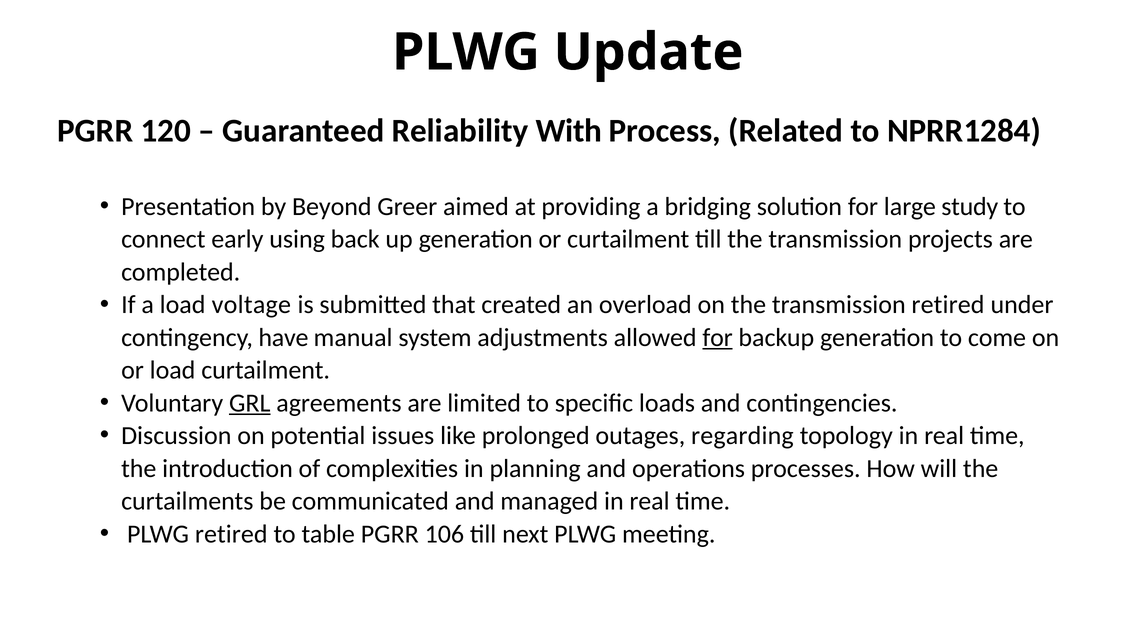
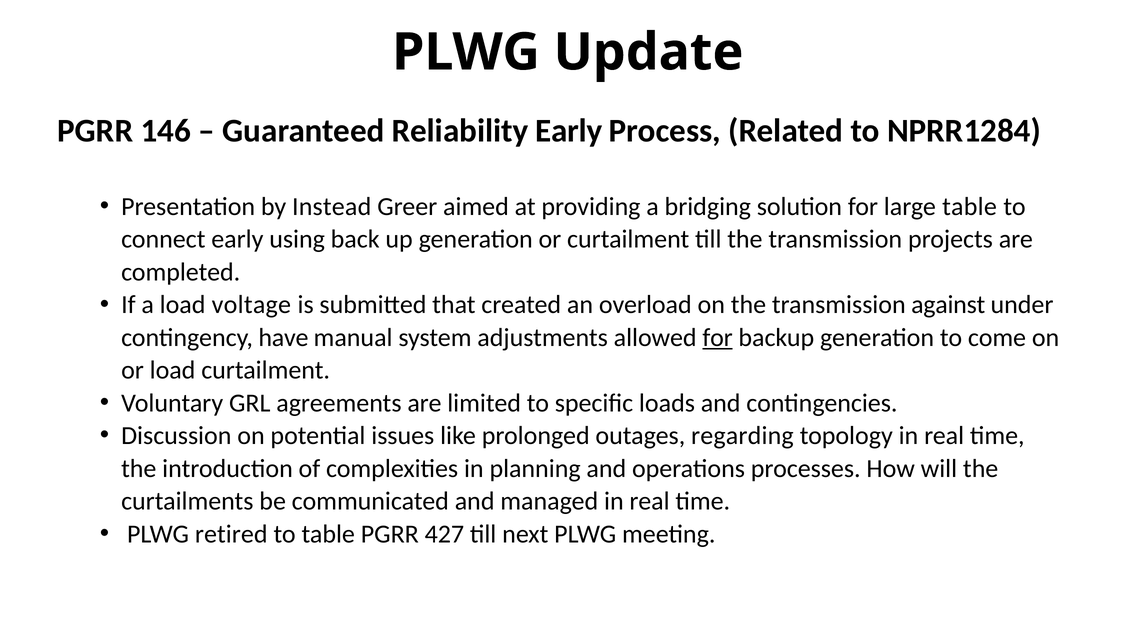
120: 120 -> 146 (166, 131)
Reliability With: With -> Early (569, 131)
Beyond: Beyond -> Instead (332, 207)
large study: study -> table (970, 207)
transmission retired: retired -> against (948, 305)
GRL underline: present -> none (250, 403)
106: 106 -> 427 (444, 534)
